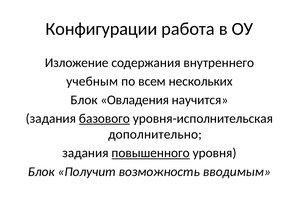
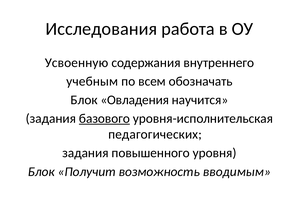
Конфигурации: Конфигурации -> Исследования (101, 29)
Изложение: Изложение -> Усвоенную (77, 63)
нескольких: нескольких -> обозначать (201, 81)
дополнительно: дополнительно -> педагогических (155, 135)
повышенного underline: present -> none (151, 153)
